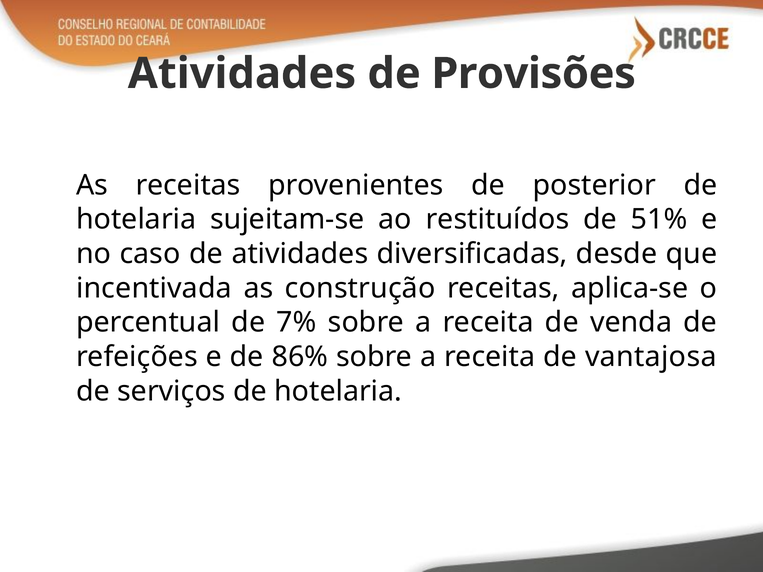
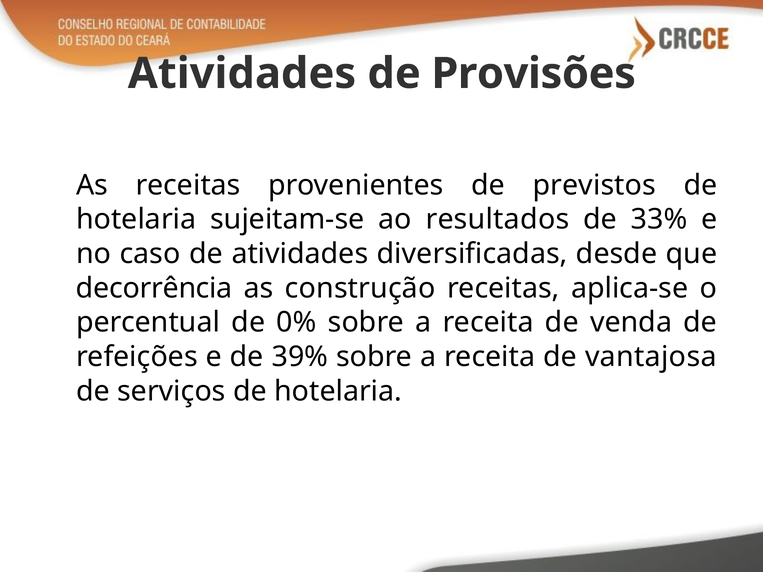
posterior: posterior -> previstos (594, 185)
restituídos: restituídos -> resultados (497, 220)
51%: 51% -> 33% (659, 220)
incentivada: incentivada -> decorrência (154, 288)
7%: 7% -> 0% (297, 323)
86%: 86% -> 39% (300, 357)
